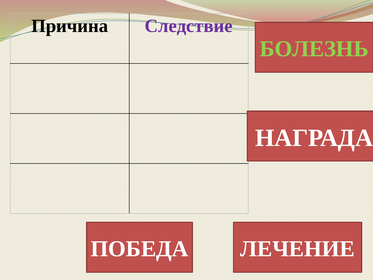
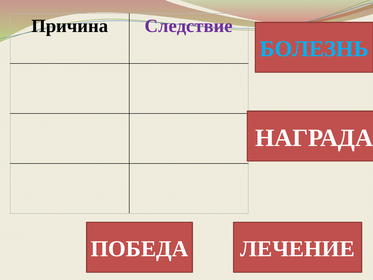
БОЛЕЗНЬ colour: light green -> light blue (314, 49)
